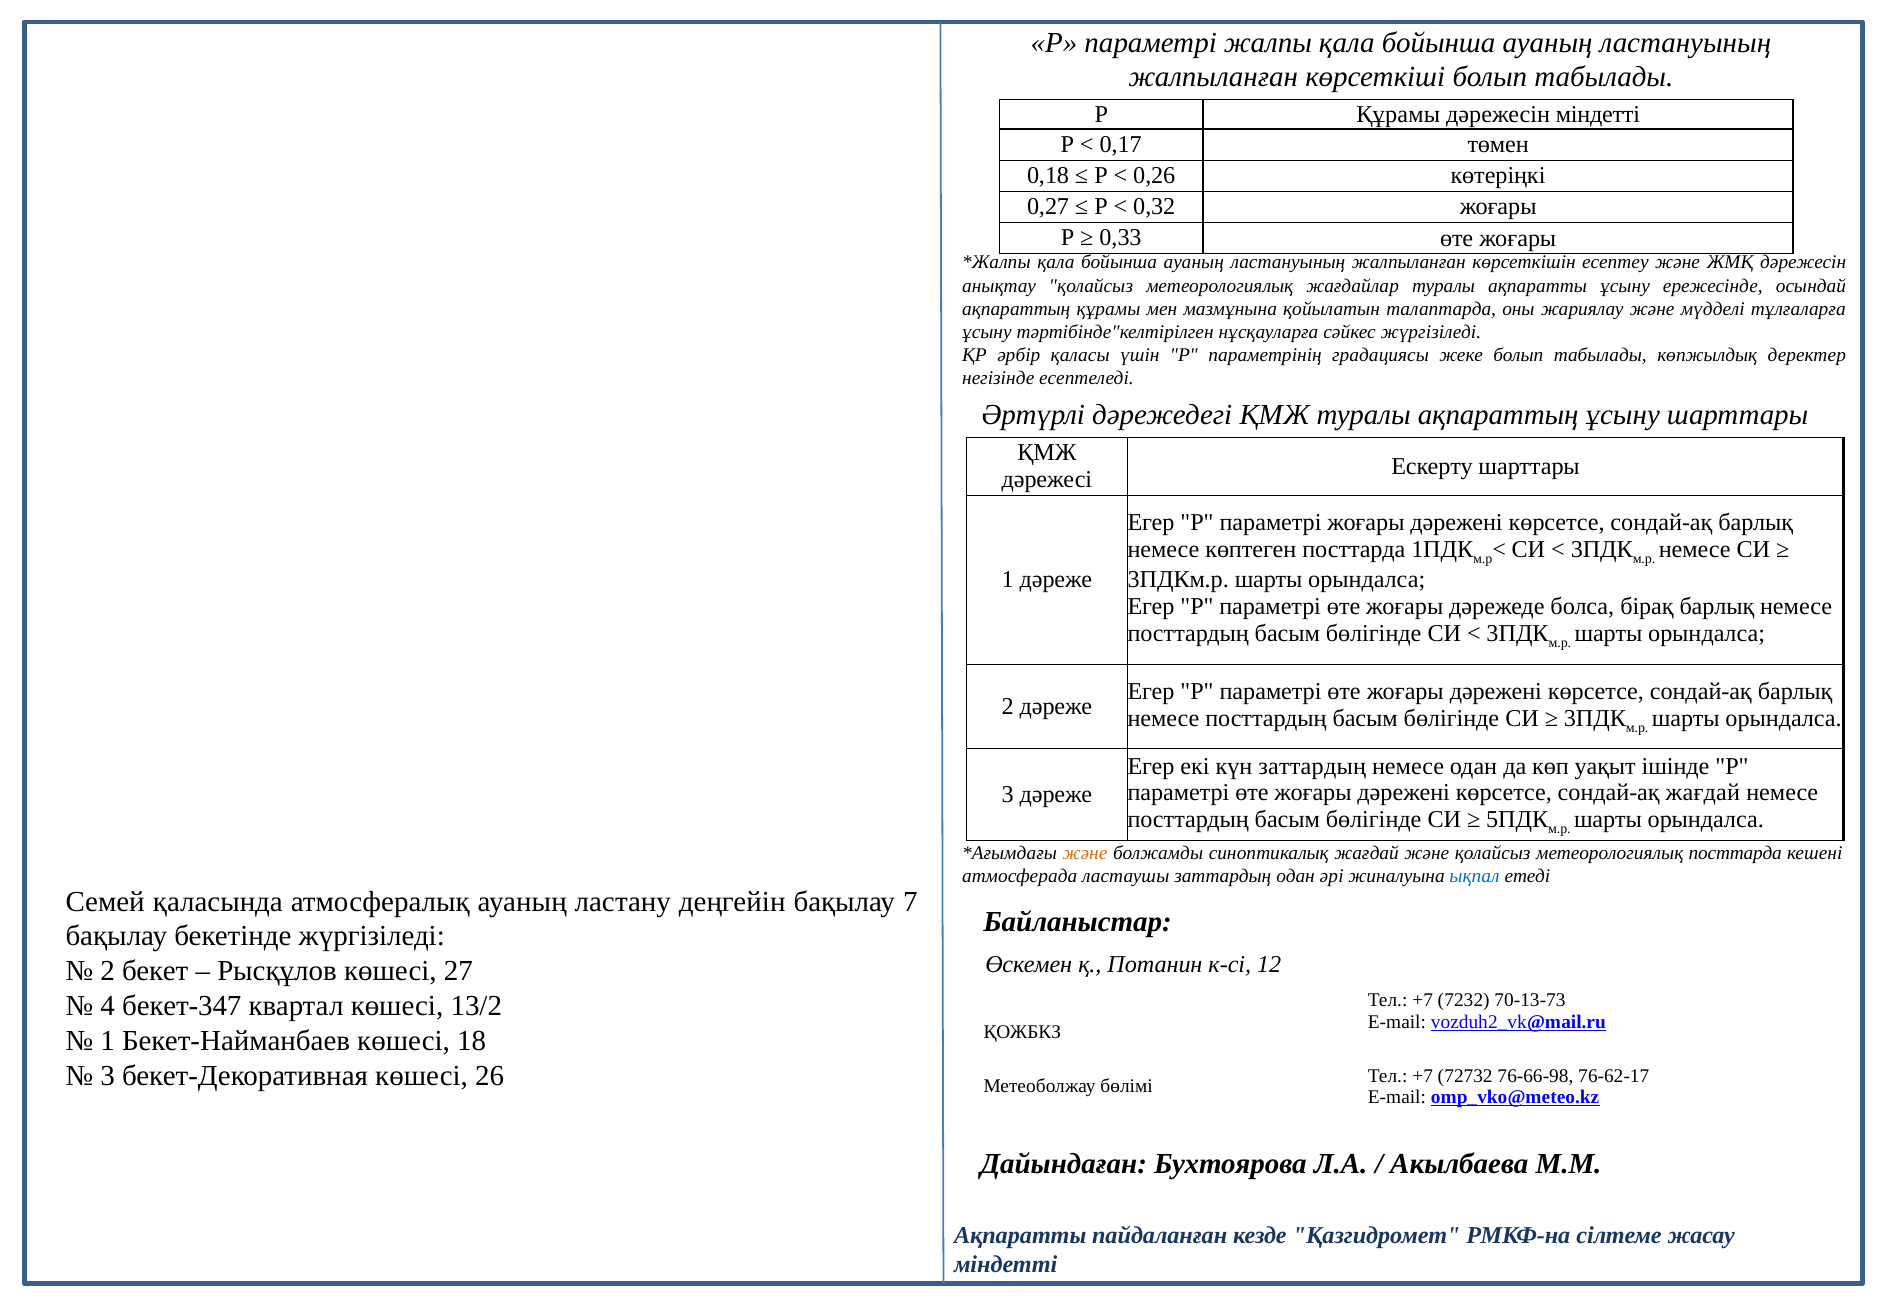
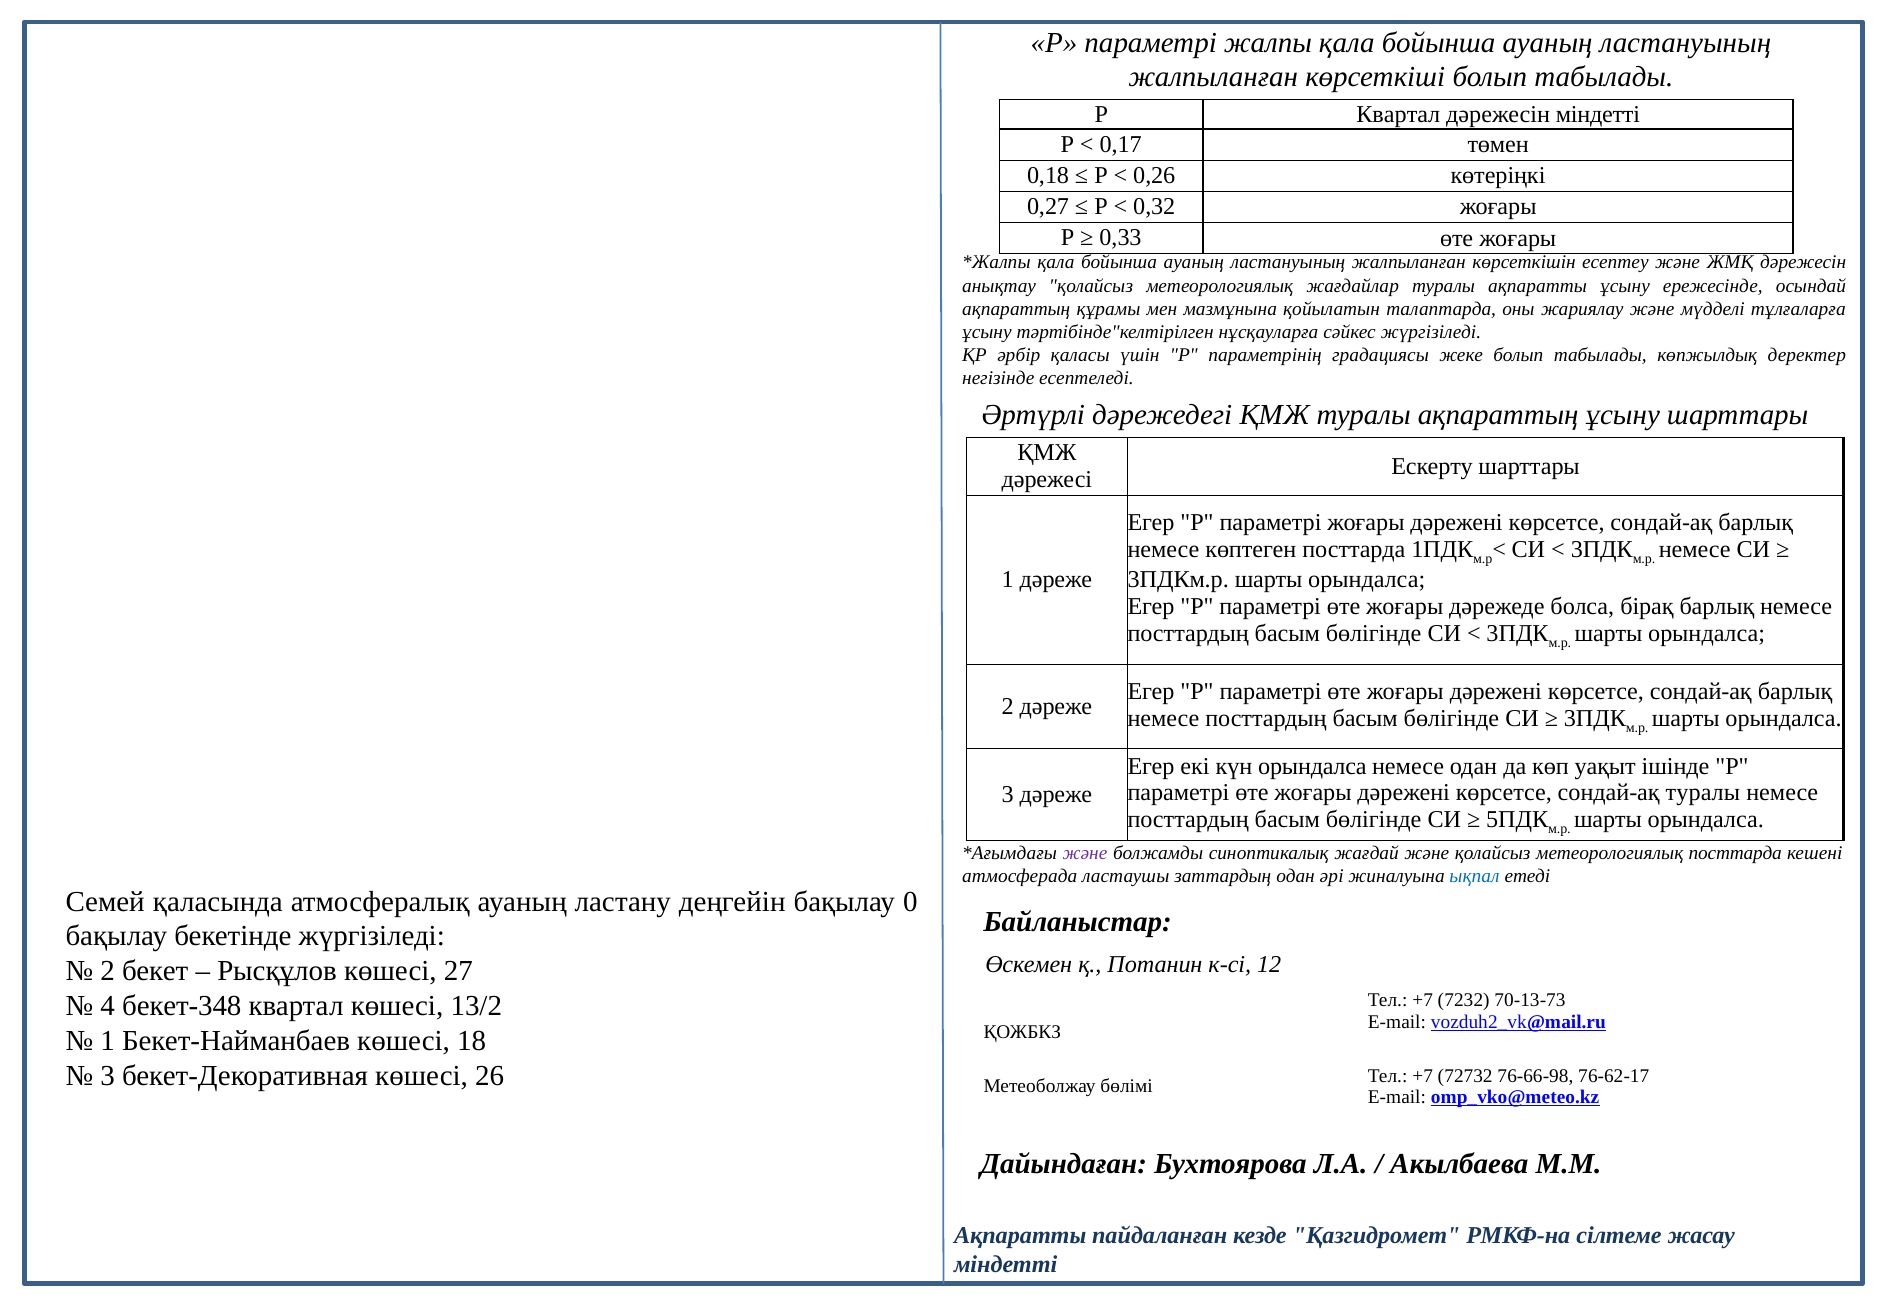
Р Құрамы: Құрамы -> Квартал (1398, 115)
күн заттардың: заттардың -> орындалса (1312, 766)
сондай-ақ жағдай: жағдай -> туралы (1703, 793)
және colour: orange -> purple (1085, 853)
7: 7 -> 0 (910, 902)
бекет-347: бекет-347 -> бекет-348 (182, 1006)
